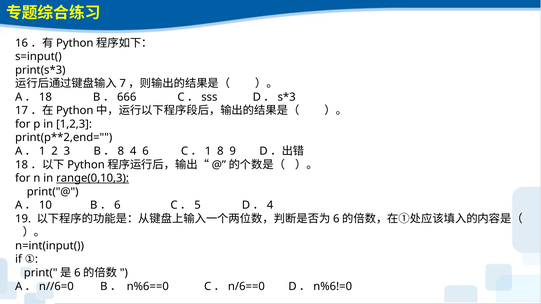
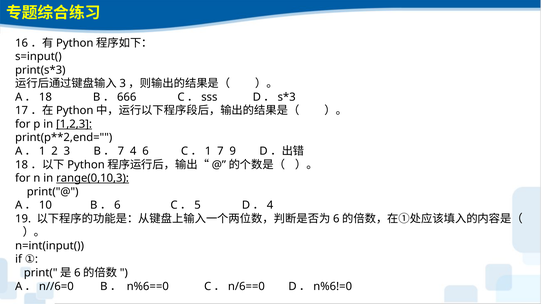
7: 7 -> 3 (123, 84)
1,2,3 underline: none -> present (74, 124)
8: 8 -> 7 (121, 151)
8: 8 -> 7 (220, 151)
